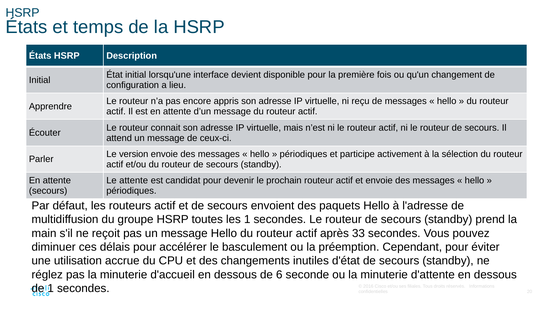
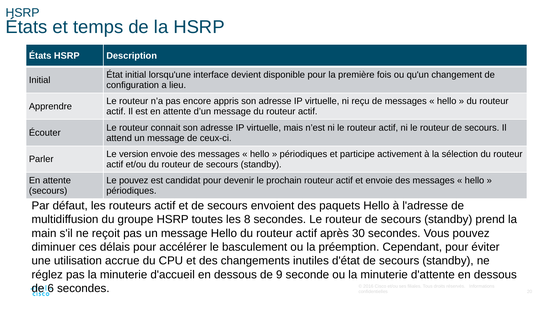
Le attente: attente -> pouvez (134, 181)
les 1: 1 -> 8 (247, 219)
33: 33 -> 30 (358, 233)
6: 6 -> 9 (279, 275)
de 1: 1 -> 6 (51, 289)
